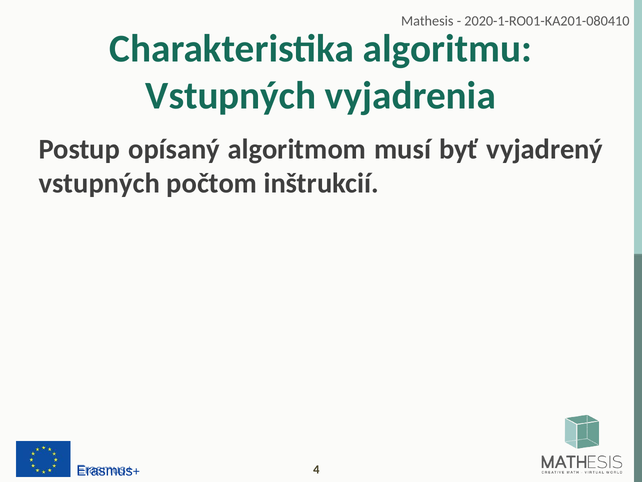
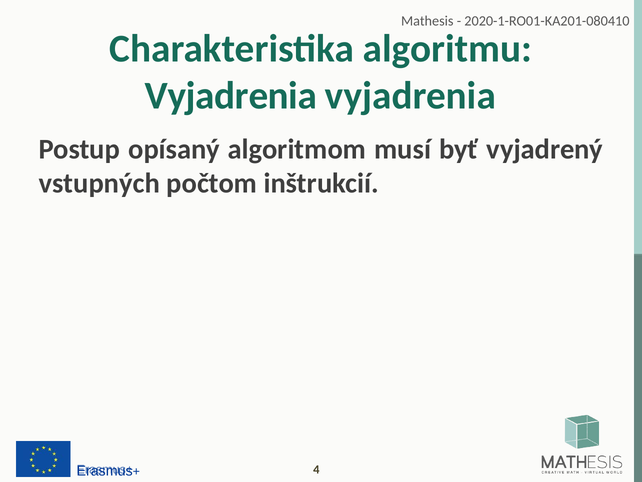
Vstupných: Vstupných -> Vyjadrenia (231, 96)
